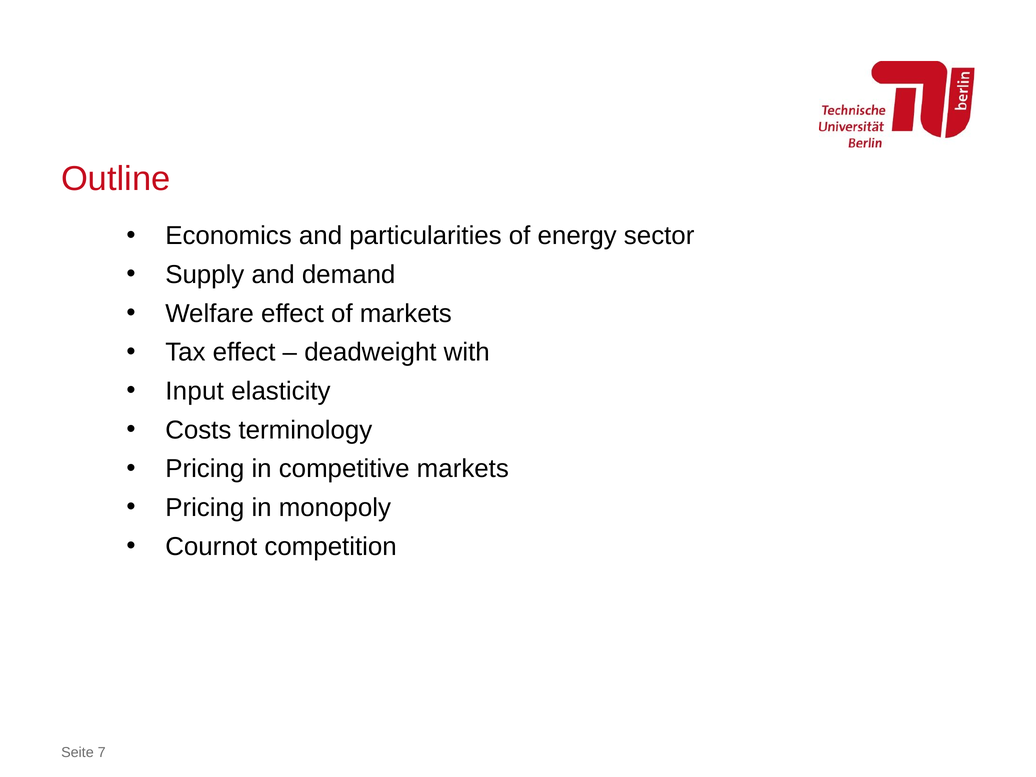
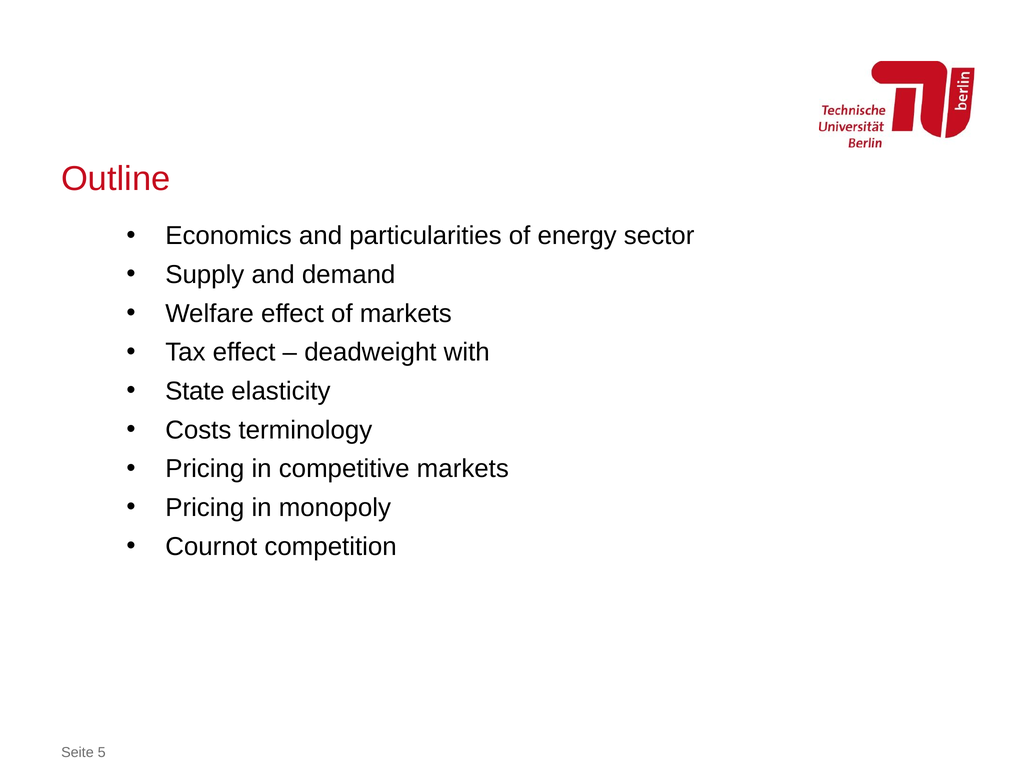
Input: Input -> State (195, 391)
7: 7 -> 5 (102, 753)
